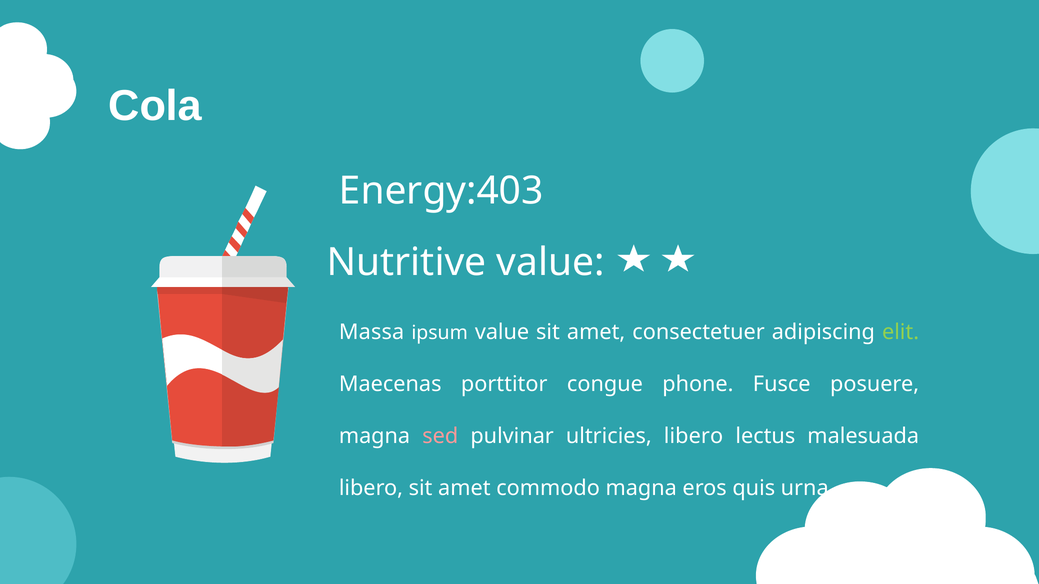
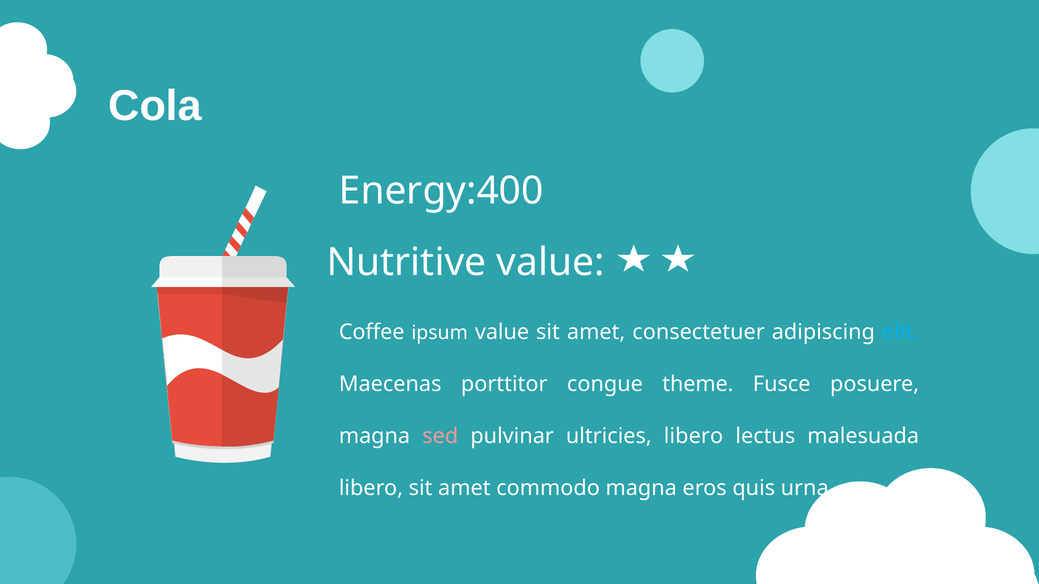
Energy:403: Energy:403 -> Energy:400 (441, 191)
Massa: Massa -> Coffee (372, 333)
elit colour: light green -> light blue (901, 333)
phone: phone -> theme (698, 385)
